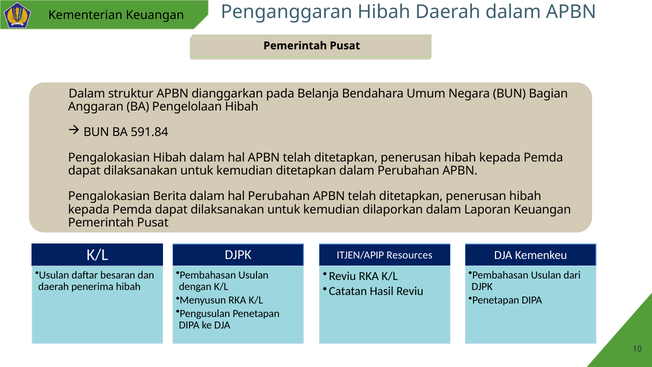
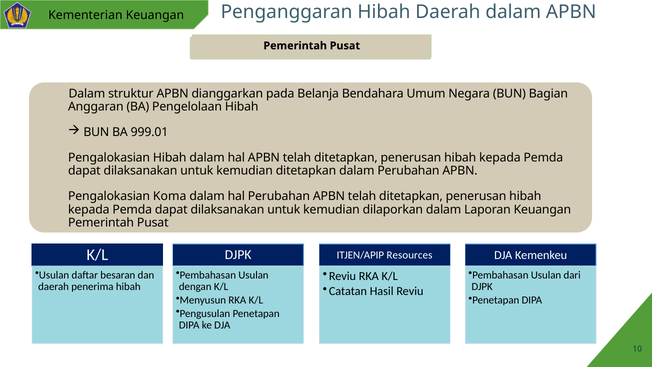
591.84: 591.84 -> 999.01 (150, 132)
Berita: Berita -> Koma (170, 196)
